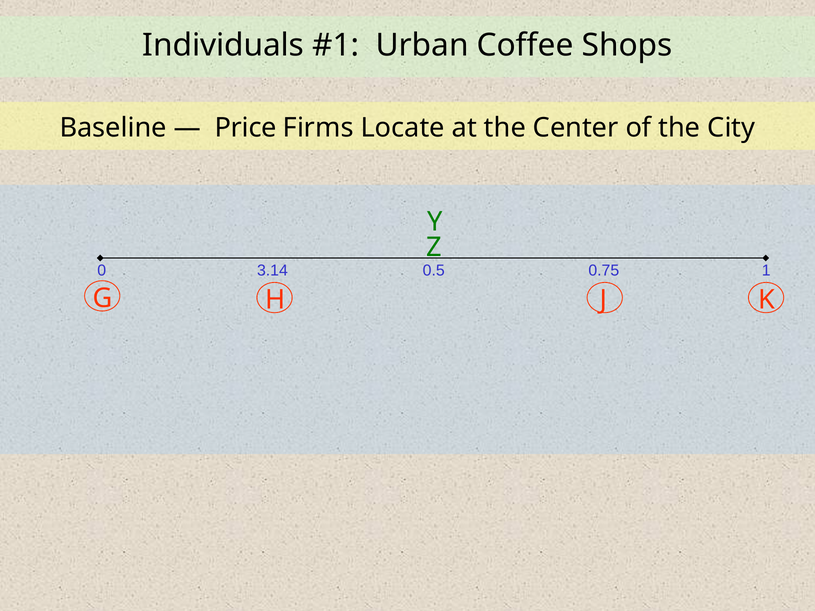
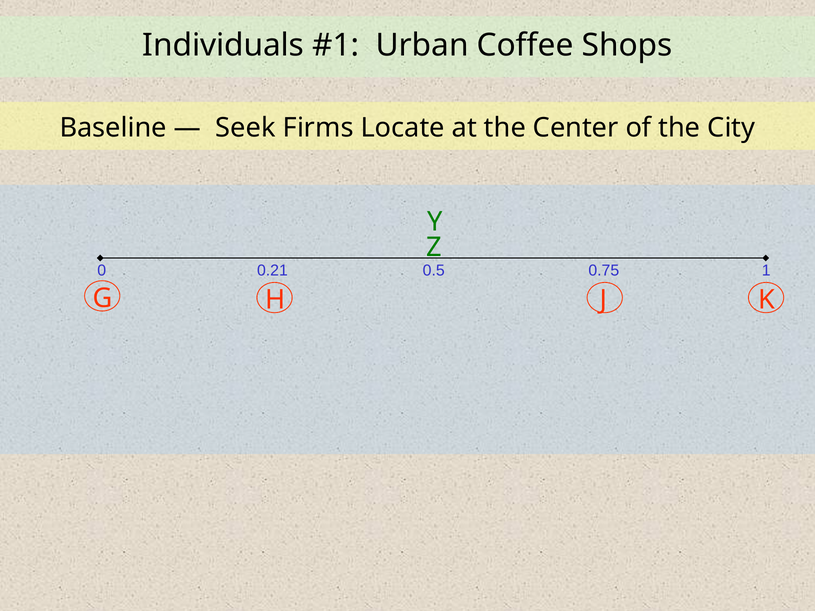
Price: Price -> Seek (245, 128)
3.14: 3.14 -> 0.21 (272, 271)
